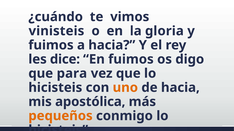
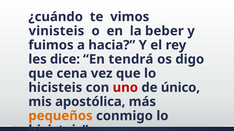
gloria: gloria -> beber (164, 31)
En fuimos: fuimos -> tendrá (131, 60)
para: para -> cena (72, 74)
uno colour: orange -> red (125, 88)
de hacia: hacia -> único (180, 88)
